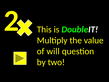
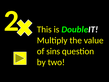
will: will -> sins (53, 51)
